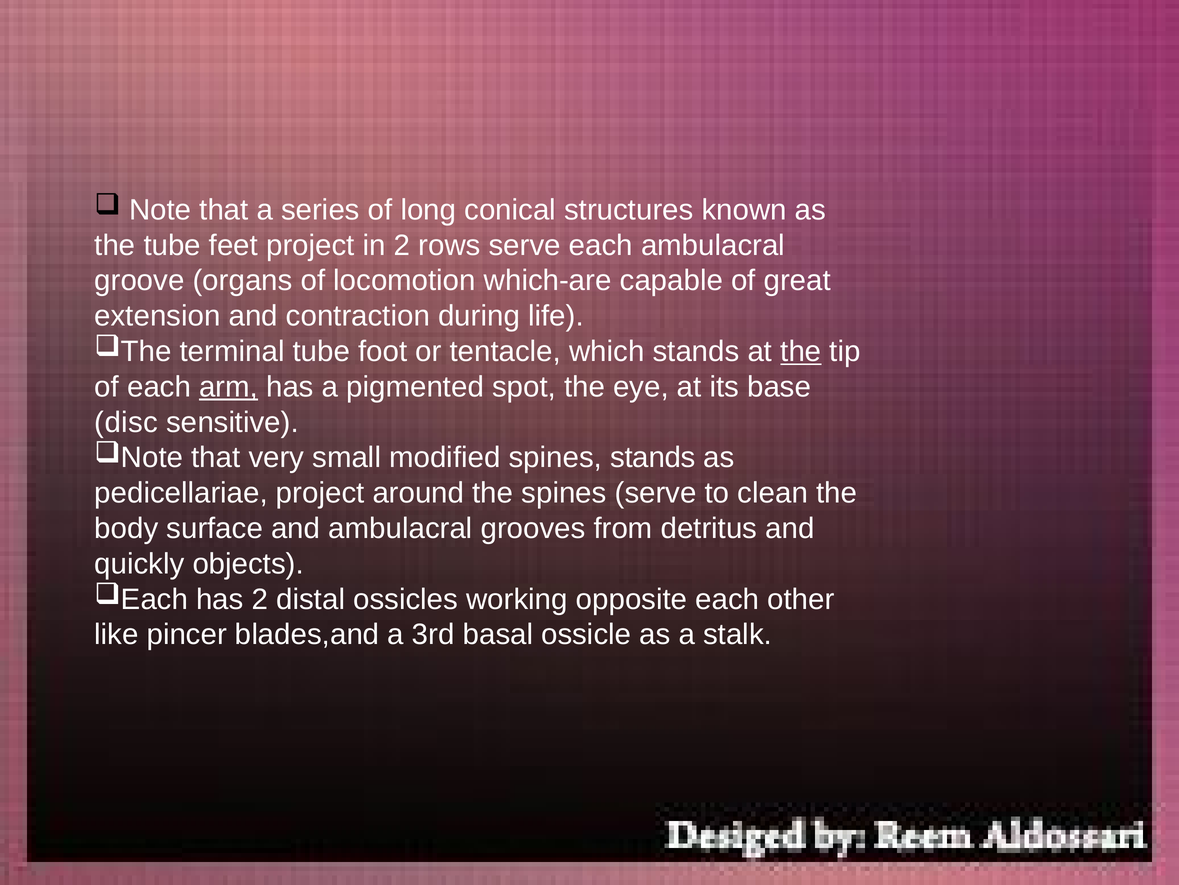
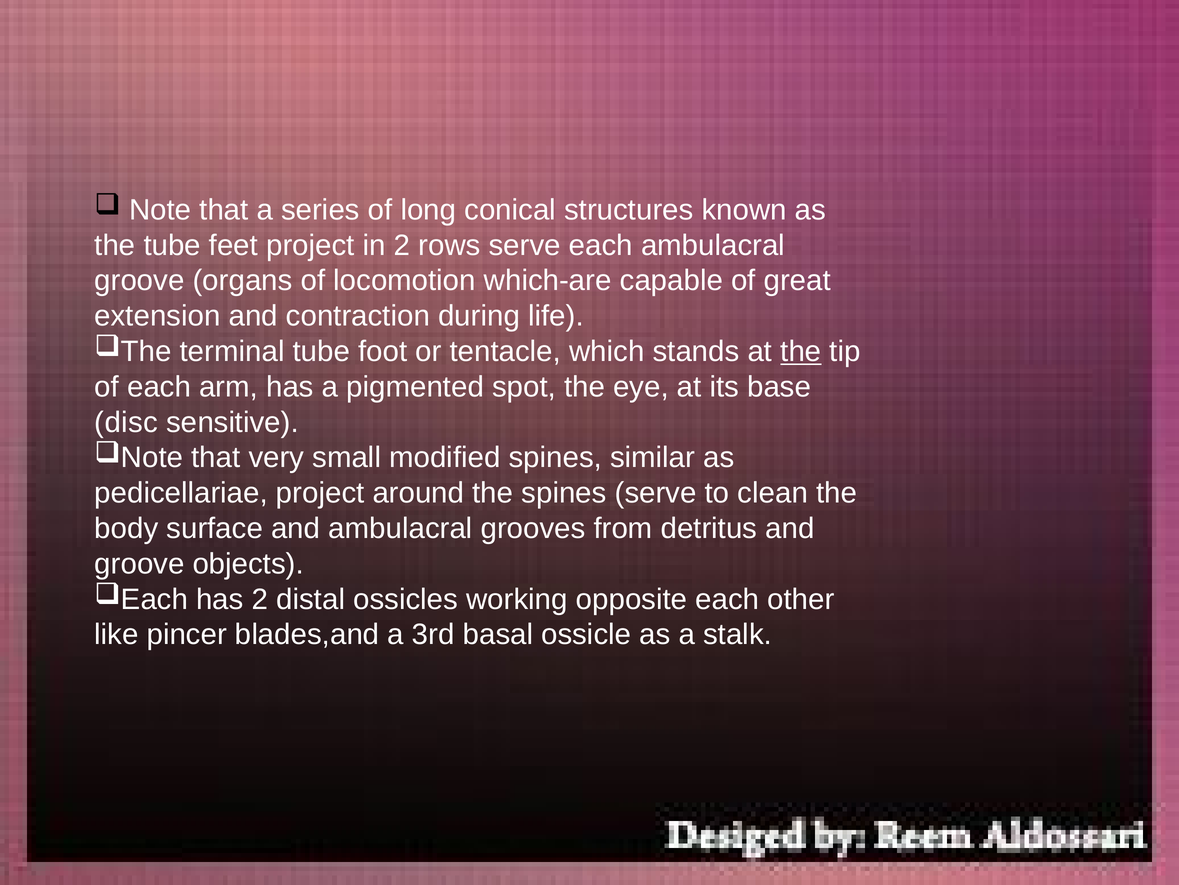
arm underline: present -> none (229, 387)
spines stands: stands -> similar (653, 457)
quickly: quickly -> groove (139, 563)
